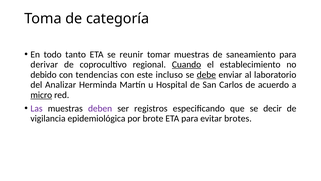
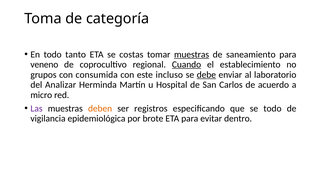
reunir: reunir -> costas (131, 54)
muestras underline: none -> present (192, 54)
derivar: derivar -> veneno (44, 64)
debido: debido -> grupos (43, 74)
tendencias: tendencias -> consumida (97, 74)
micro underline: present -> none (41, 95)
deben colour: purple -> orange (100, 108)
se decir: decir -> todo (272, 108)
brotes: brotes -> dentro (238, 118)
